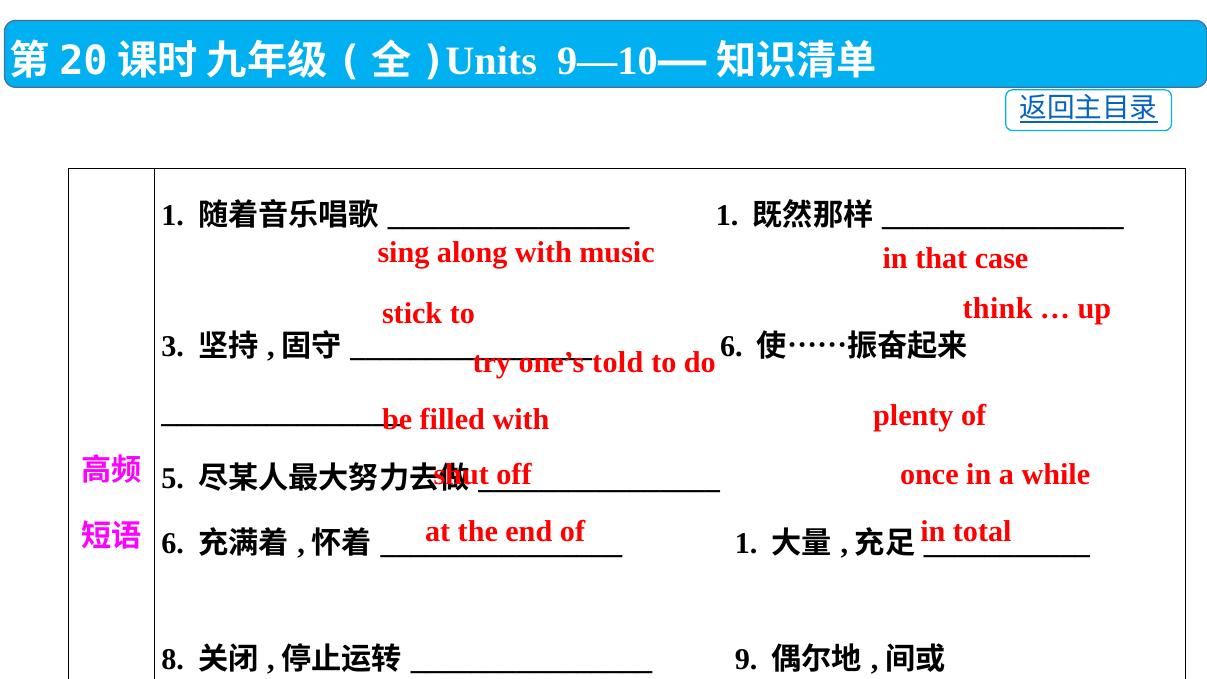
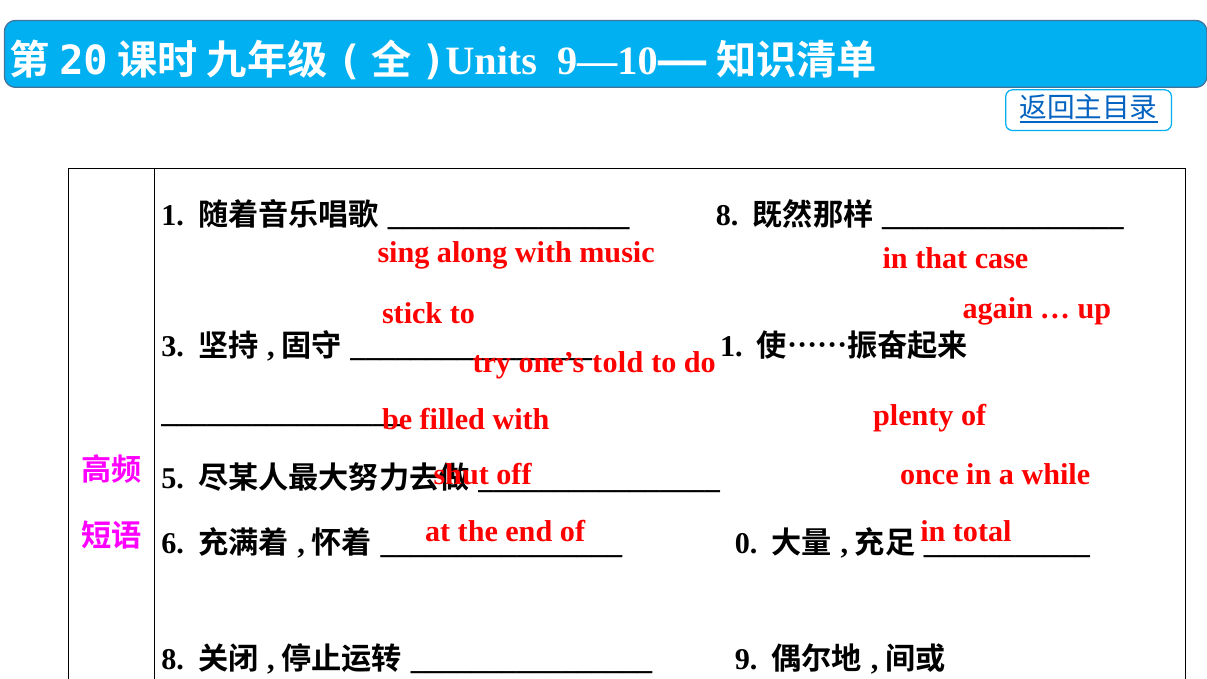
1: 1 -> 8 (727, 216)
think: think -> again (998, 308)
6: 6 -> 1 (731, 347)
1: 1 -> 0 (746, 544)
